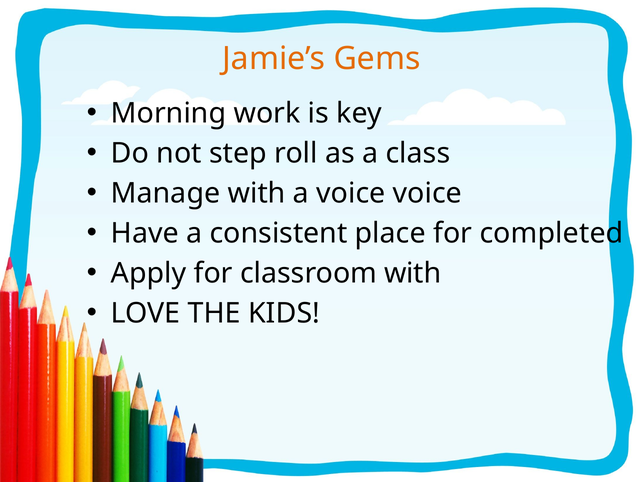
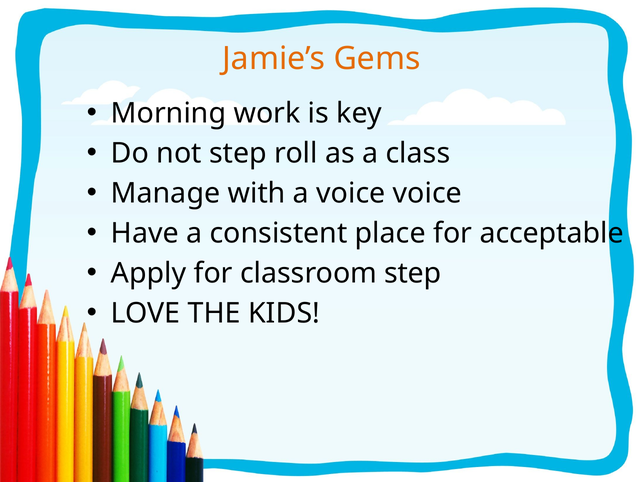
completed: completed -> acceptable (552, 234)
classroom with: with -> step (413, 274)
